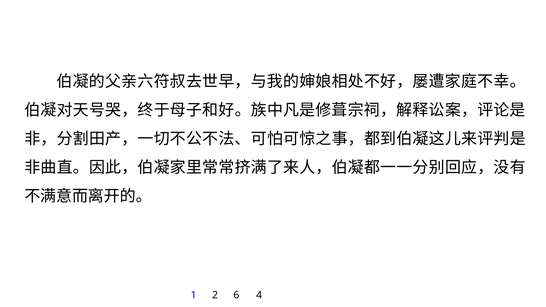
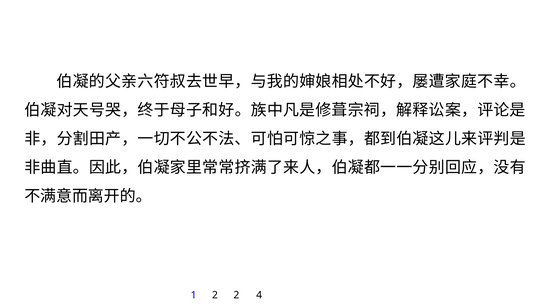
2 6: 6 -> 2 (236, 295)
